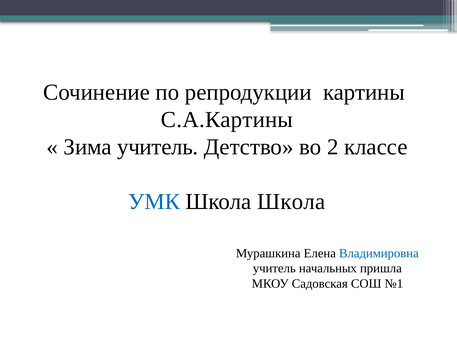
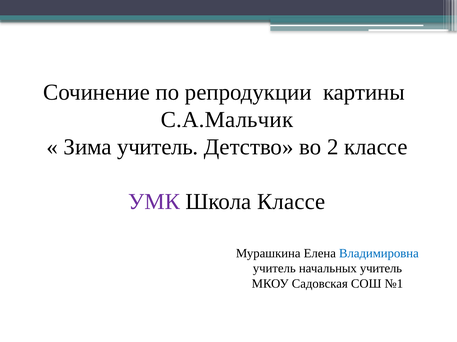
С.А.Картины: С.А.Картины -> С.А.Мальчик (227, 120)
УМК colour: blue -> purple (154, 202)
Школа Школа: Школа -> Классе (291, 202)
начальных пришла: пришла -> учитель (381, 269)
